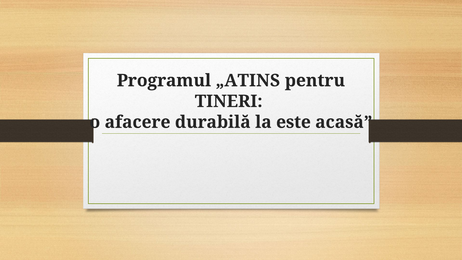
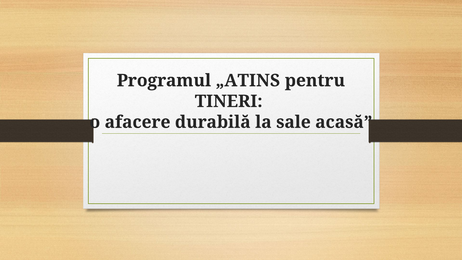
este: este -> sale (293, 122)
